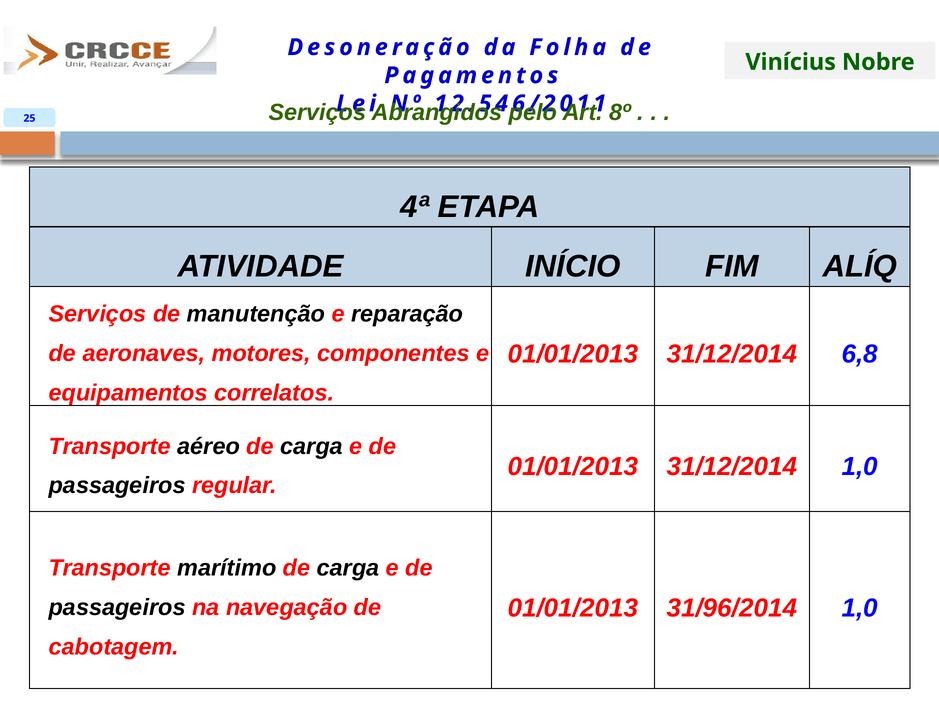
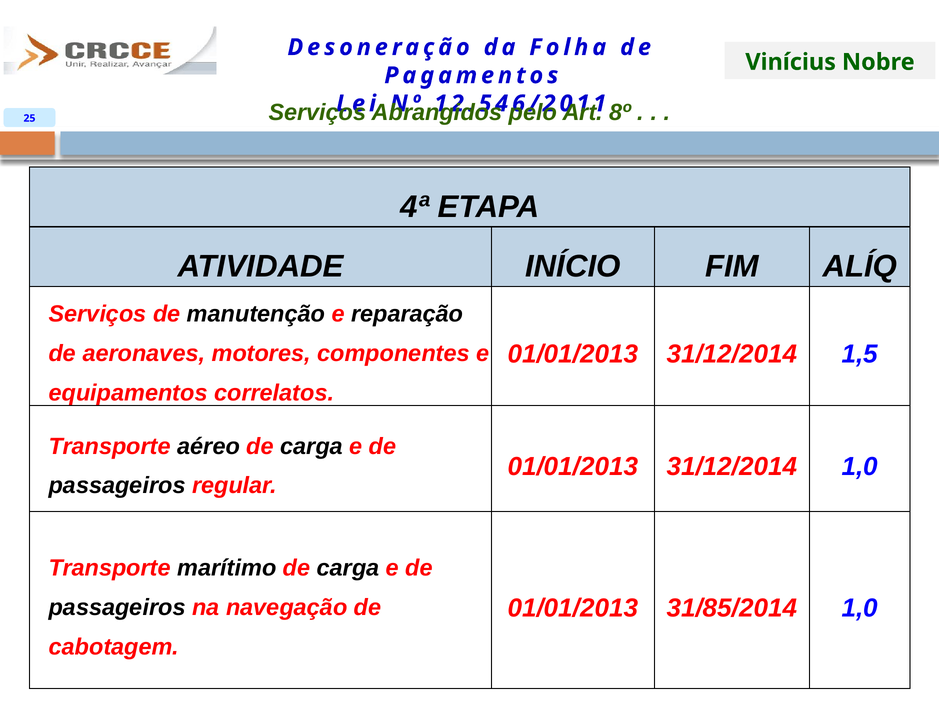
6,8: 6,8 -> 1,5 (860, 354)
31/96/2014: 31/96/2014 -> 31/85/2014 (732, 608)
